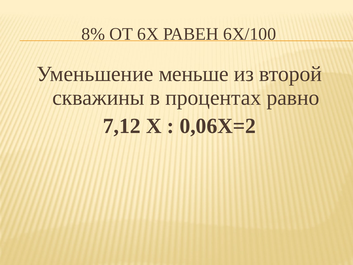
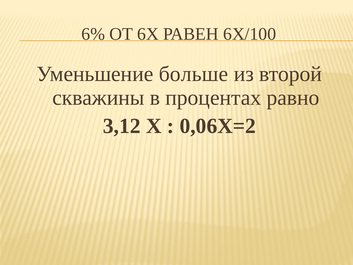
8%: 8% -> 6% (93, 34)
меньше: меньше -> больше (193, 74)
7,12: 7,12 -> 3,12 (122, 126)
